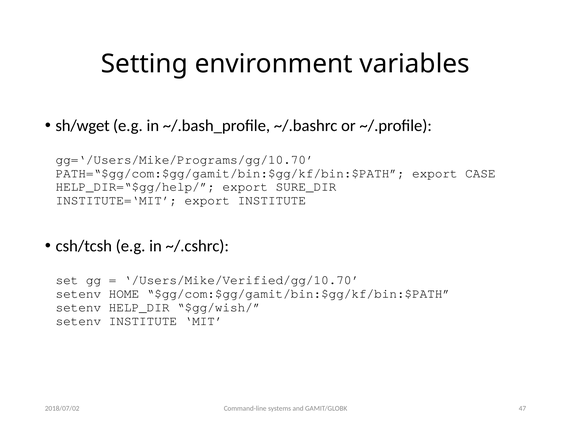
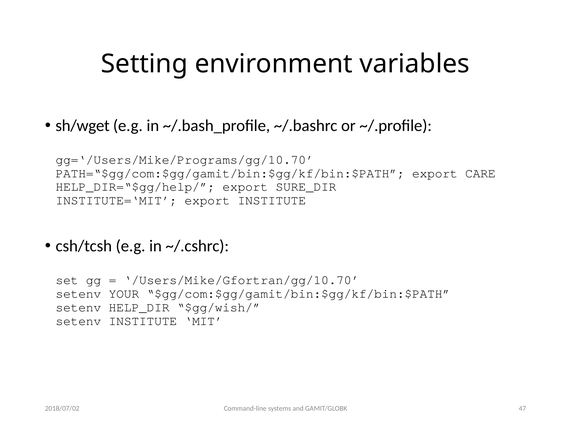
CASE: CASE -> CARE (480, 173)
/Users/Mike/Verified/gg/10.70: /Users/Mike/Verified/gg/10.70 -> /Users/Mike/Gfortran/gg/10.70 (242, 280)
HOME: HOME -> YOUR (124, 294)
